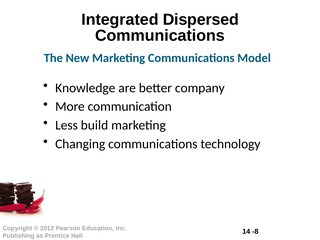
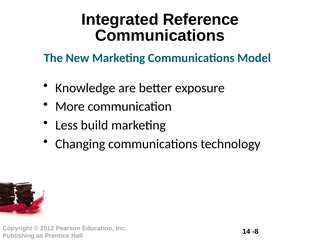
Dispersed: Dispersed -> Reference (201, 20)
company: company -> exposure (200, 88)
